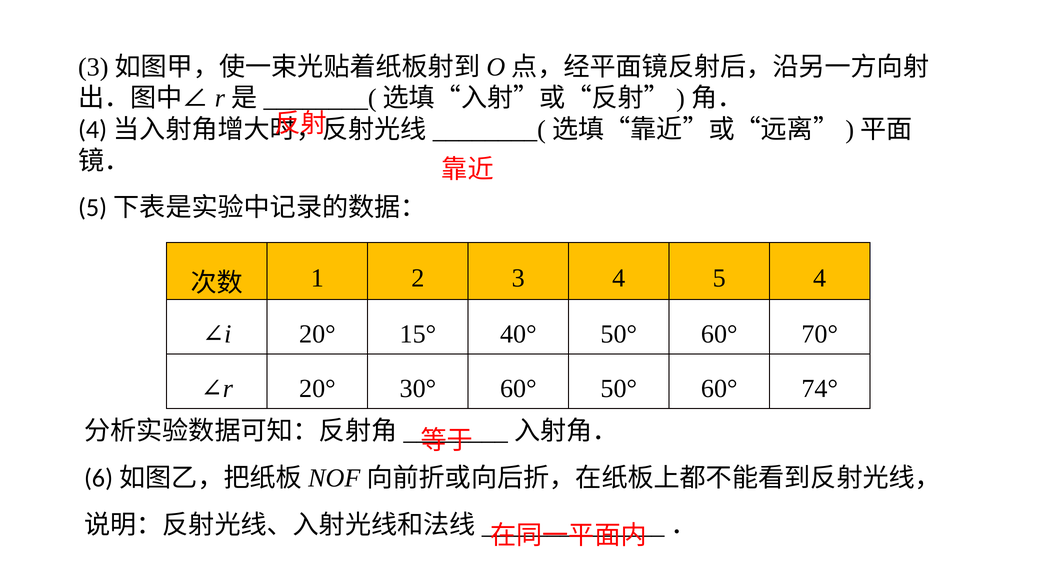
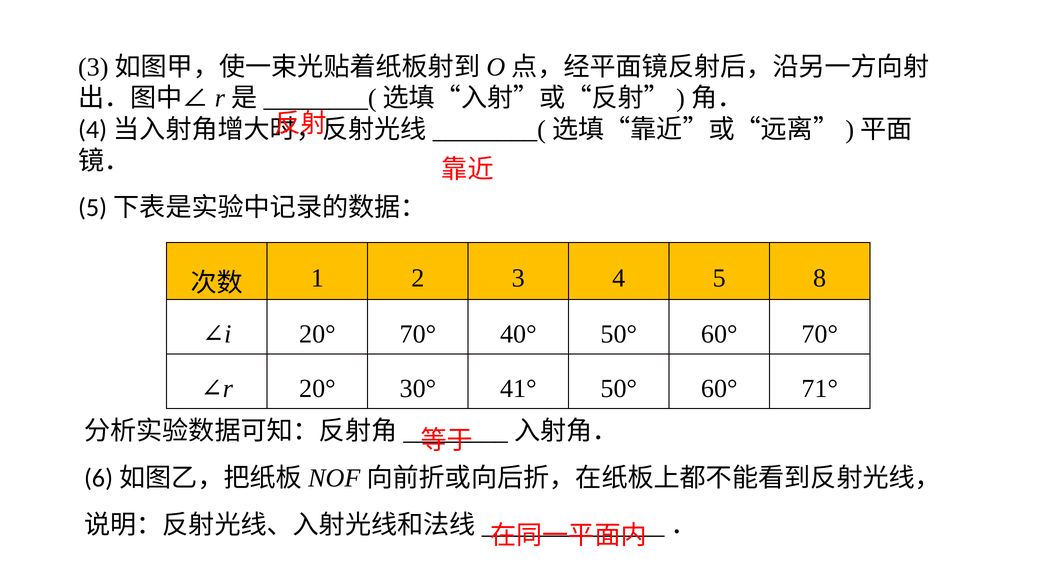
5 4: 4 -> 8 (820, 278)
20° 15°: 15° -> 70° (418, 334)
30° 60°: 60° -> 41° (518, 389)
74°: 74° -> 71° (820, 389)
